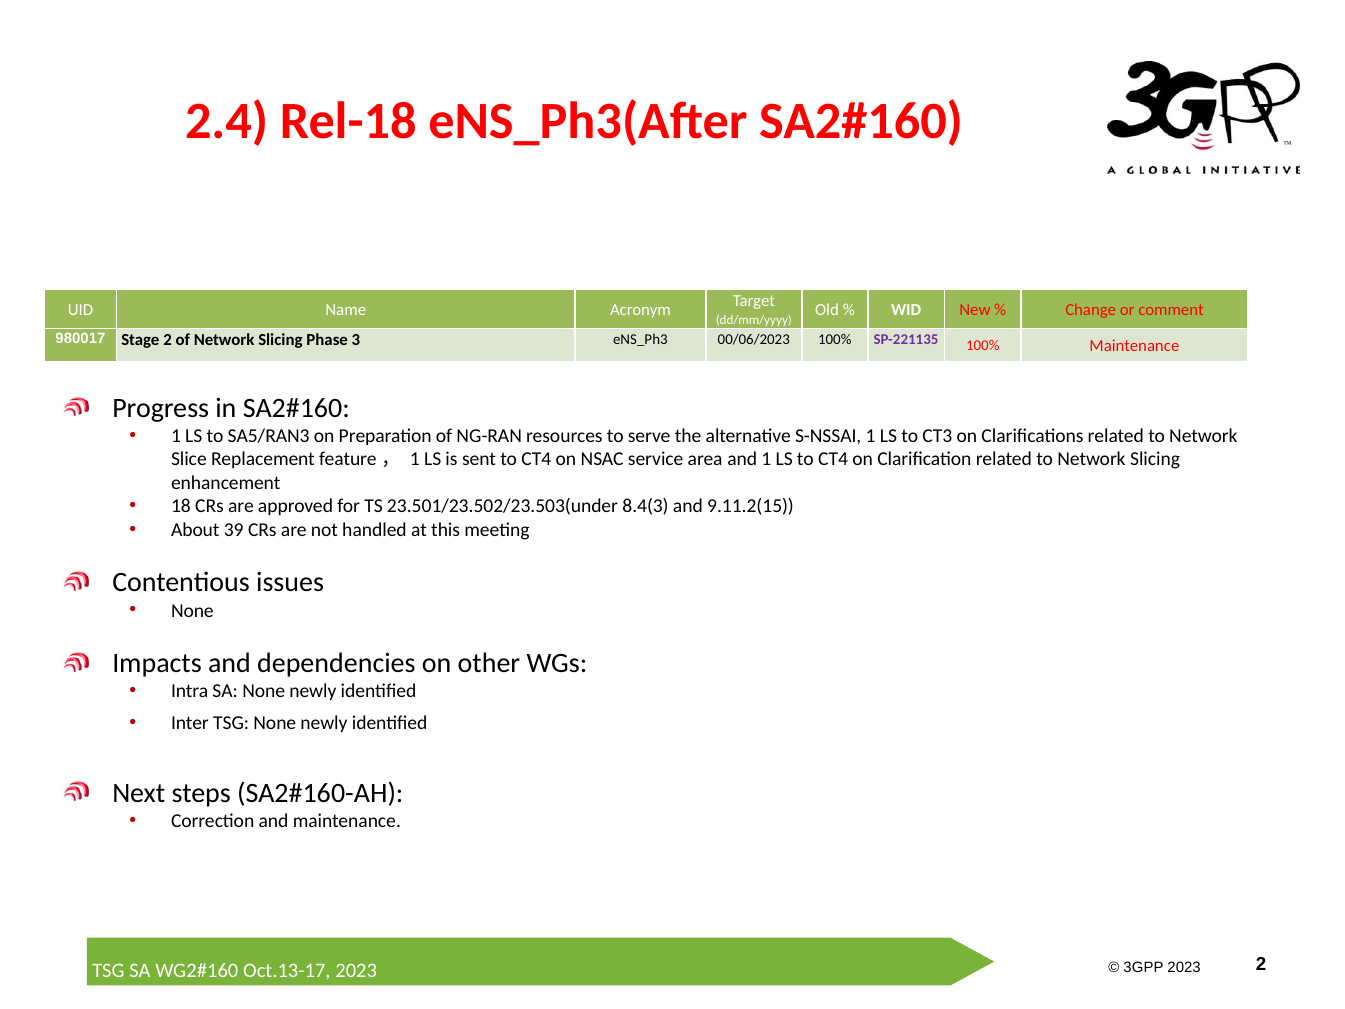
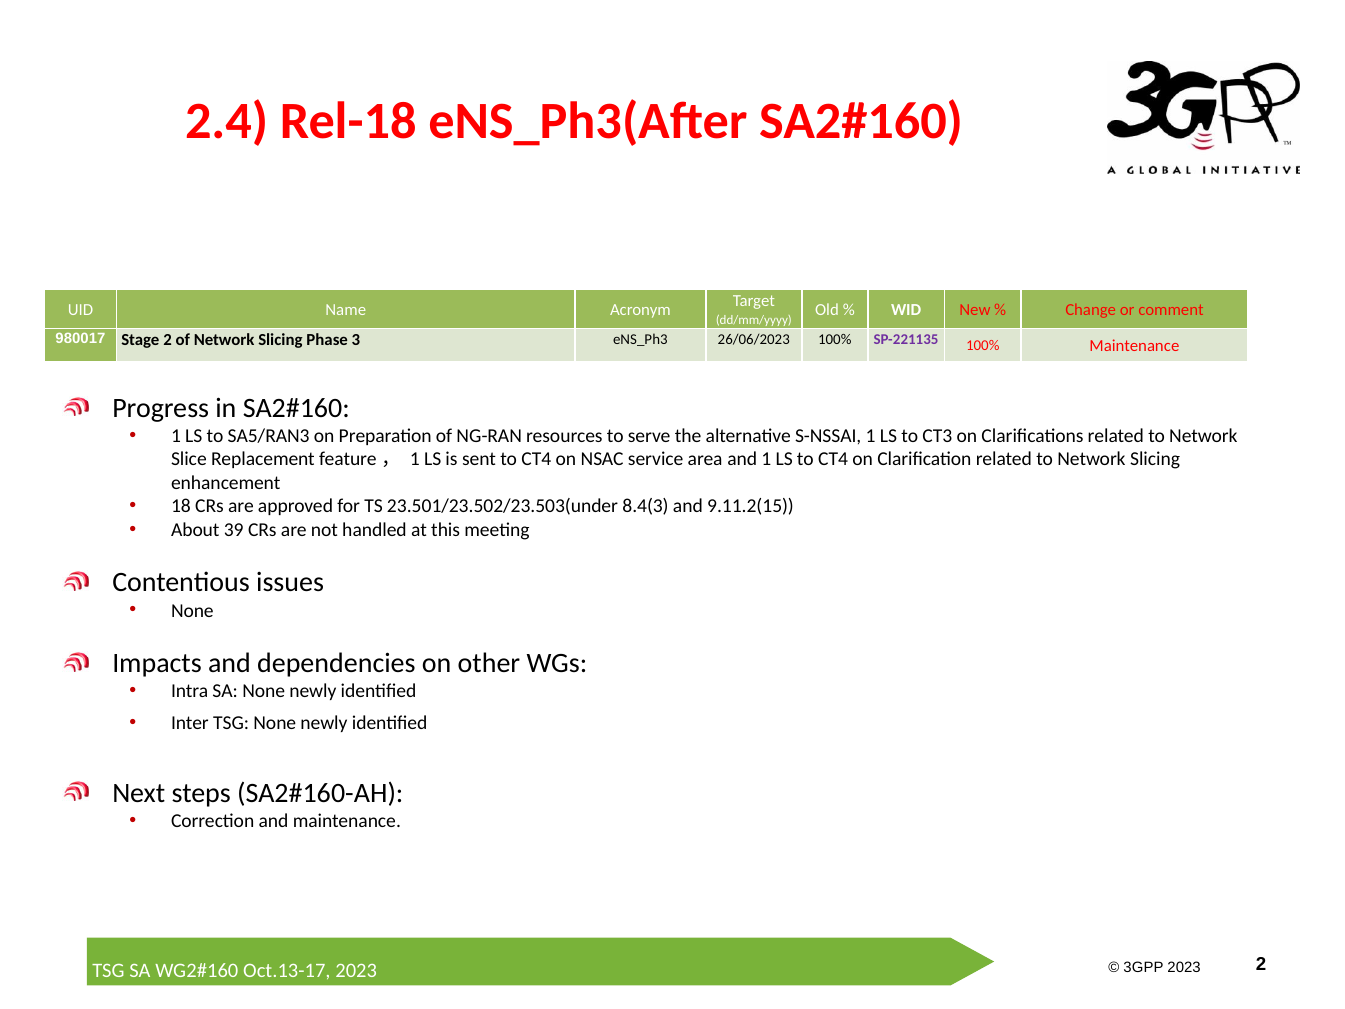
00/06/2023: 00/06/2023 -> 26/06/2023 (754, 339)
